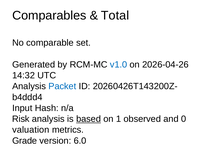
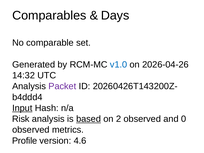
Total: Total -> Days (115, 15)
Packet colour: blue -> purple (62, 86)
Input underline: none -> present (22, 108)
1: 1 -> 2 (119, 119)
valuation: valuation -> observed (31, 130)
Grade: Grade -> Profile (25, 141)
6.0: 6.0 -> 4.6 (80, 141)
